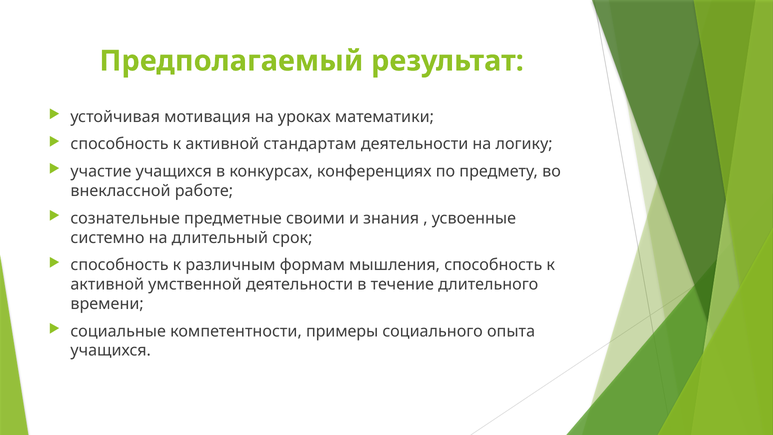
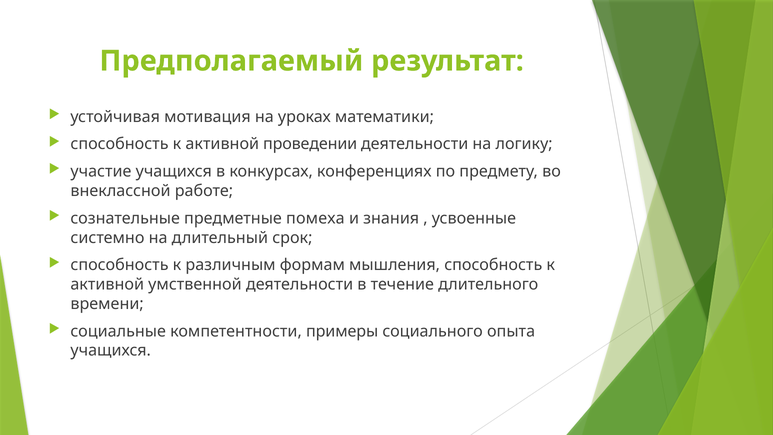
стандартам: стандартам -> проведении (310, 144)
своими: своими -> помеха (315, 218)
